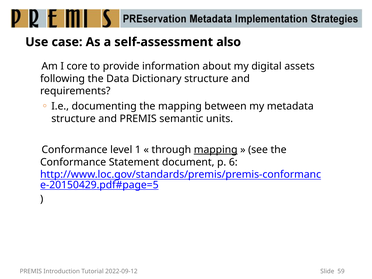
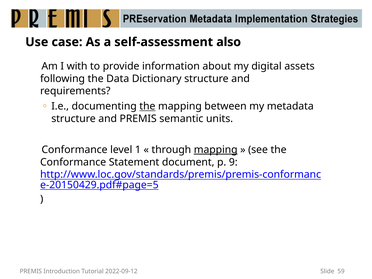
core: core -> with (77, 66)
the underline: none -> present (147, 106)
6: 6 -> 9 (233, 162)
